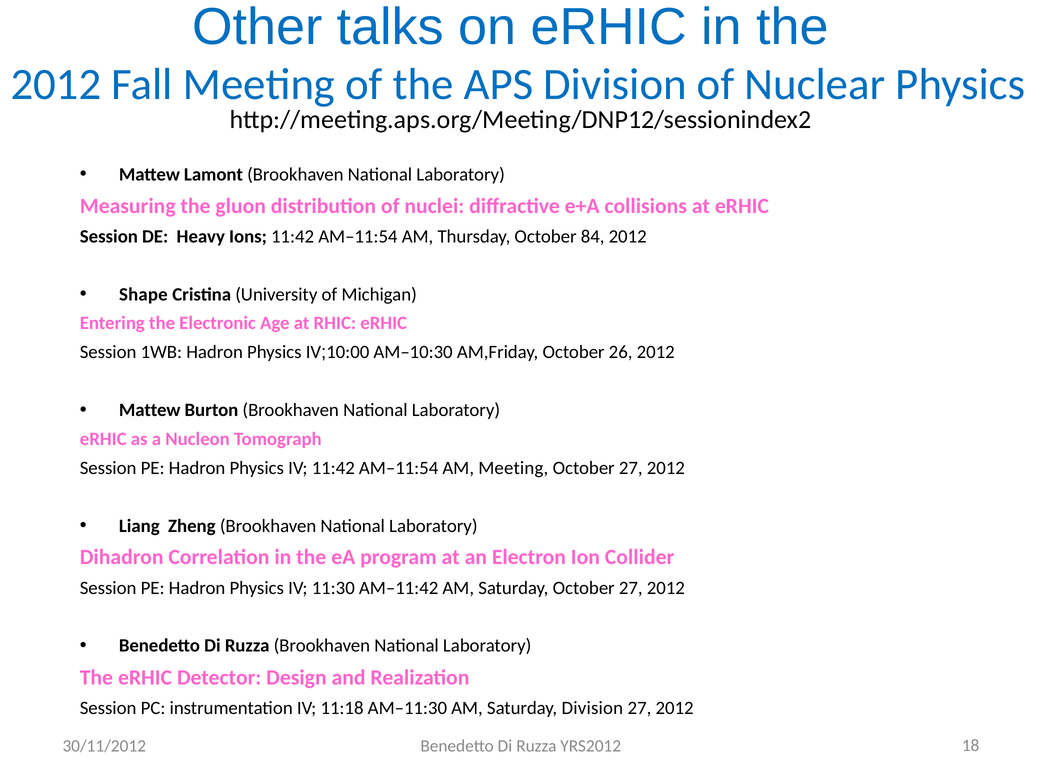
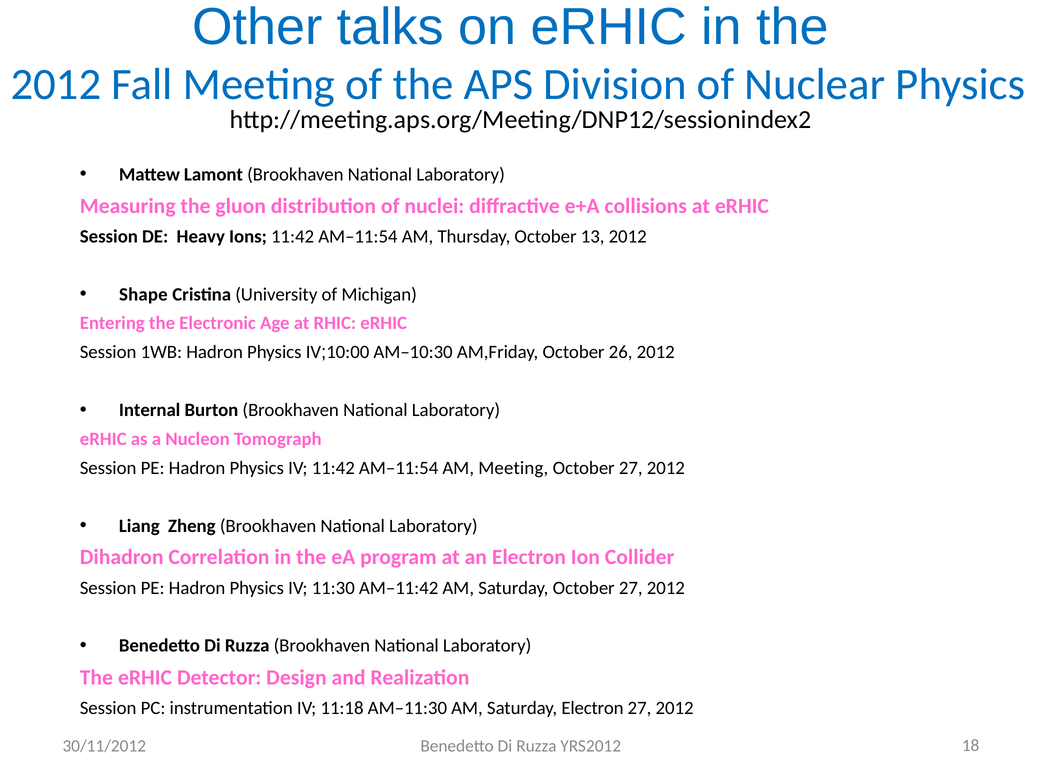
84: 84 -> 13 (593, 237)
Mattew: Mattew -> Internal (150, 410)
Saturday Division: Division -> Electron (593, 708)
